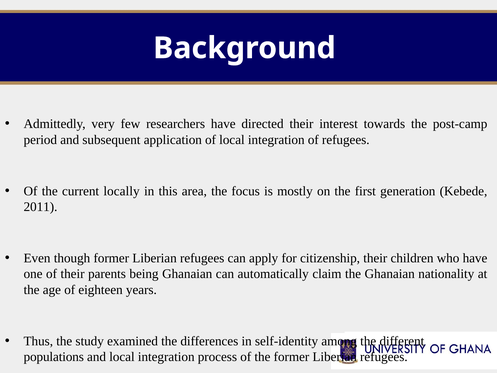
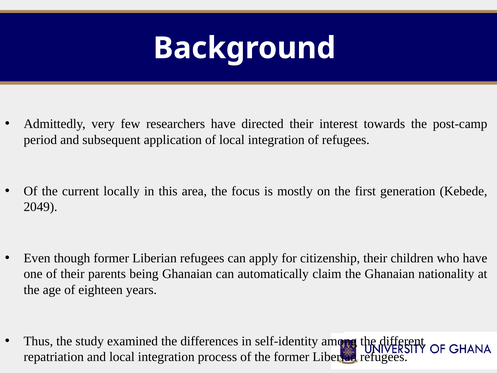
2011: 2011 -> 2049 (40, 207)
populations: populations -> repatriation (54, 357)
